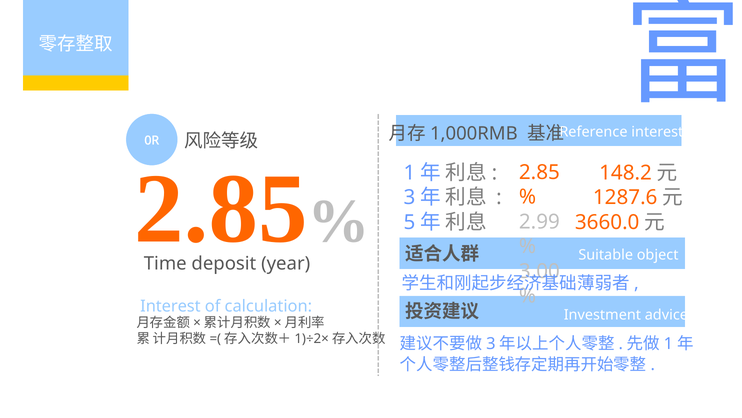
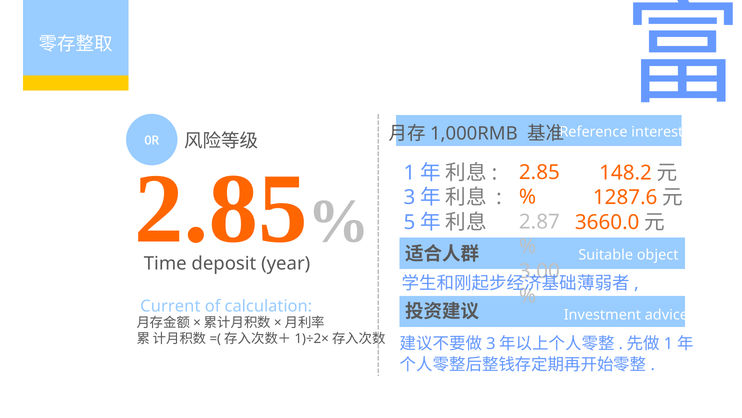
2.99: 2.99 -> 2.87 (539, 222)
Interest: Interest -> Current (170, 306)
